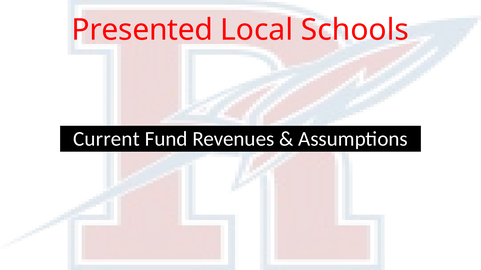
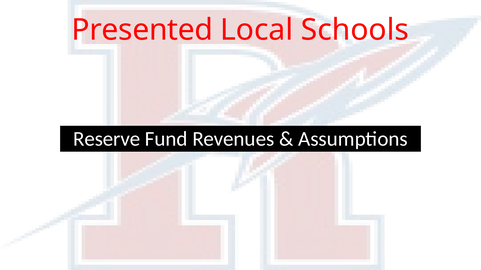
Current: Current -> Reserve (107, 139)
